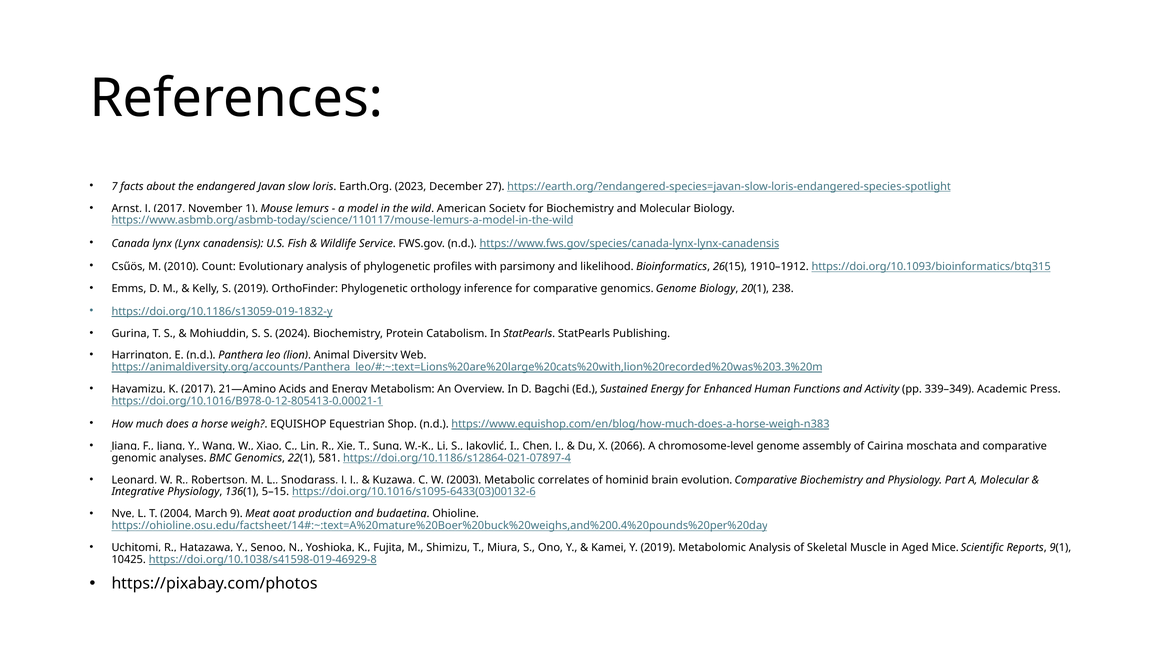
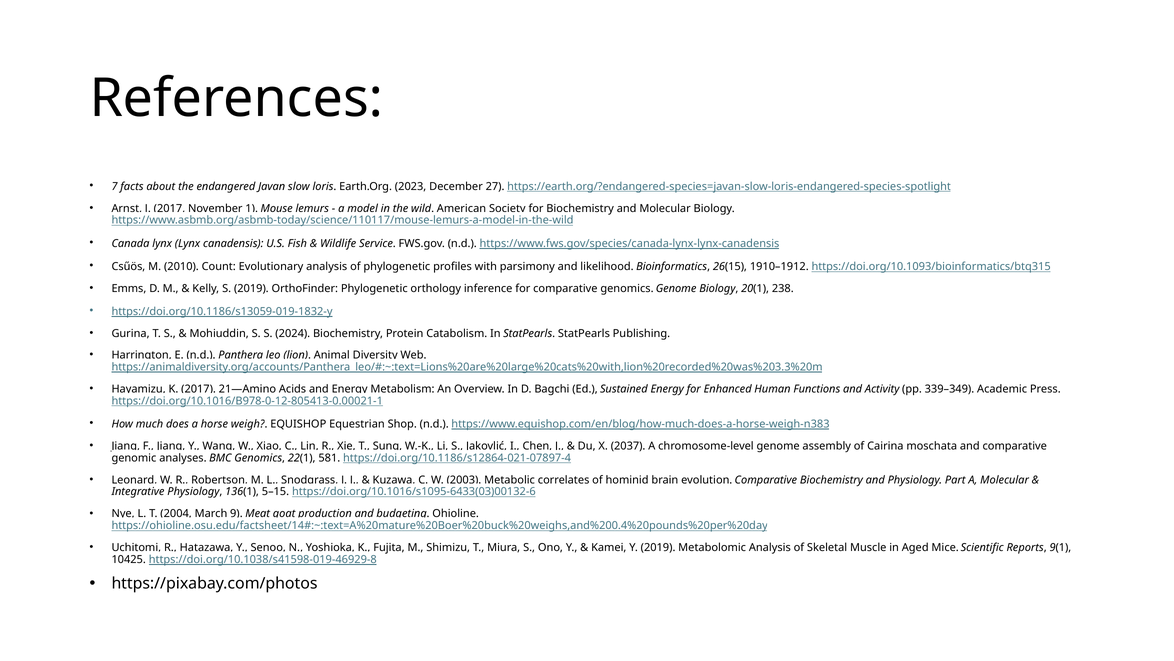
2066: 2066 -> 2037 (628, 446)
